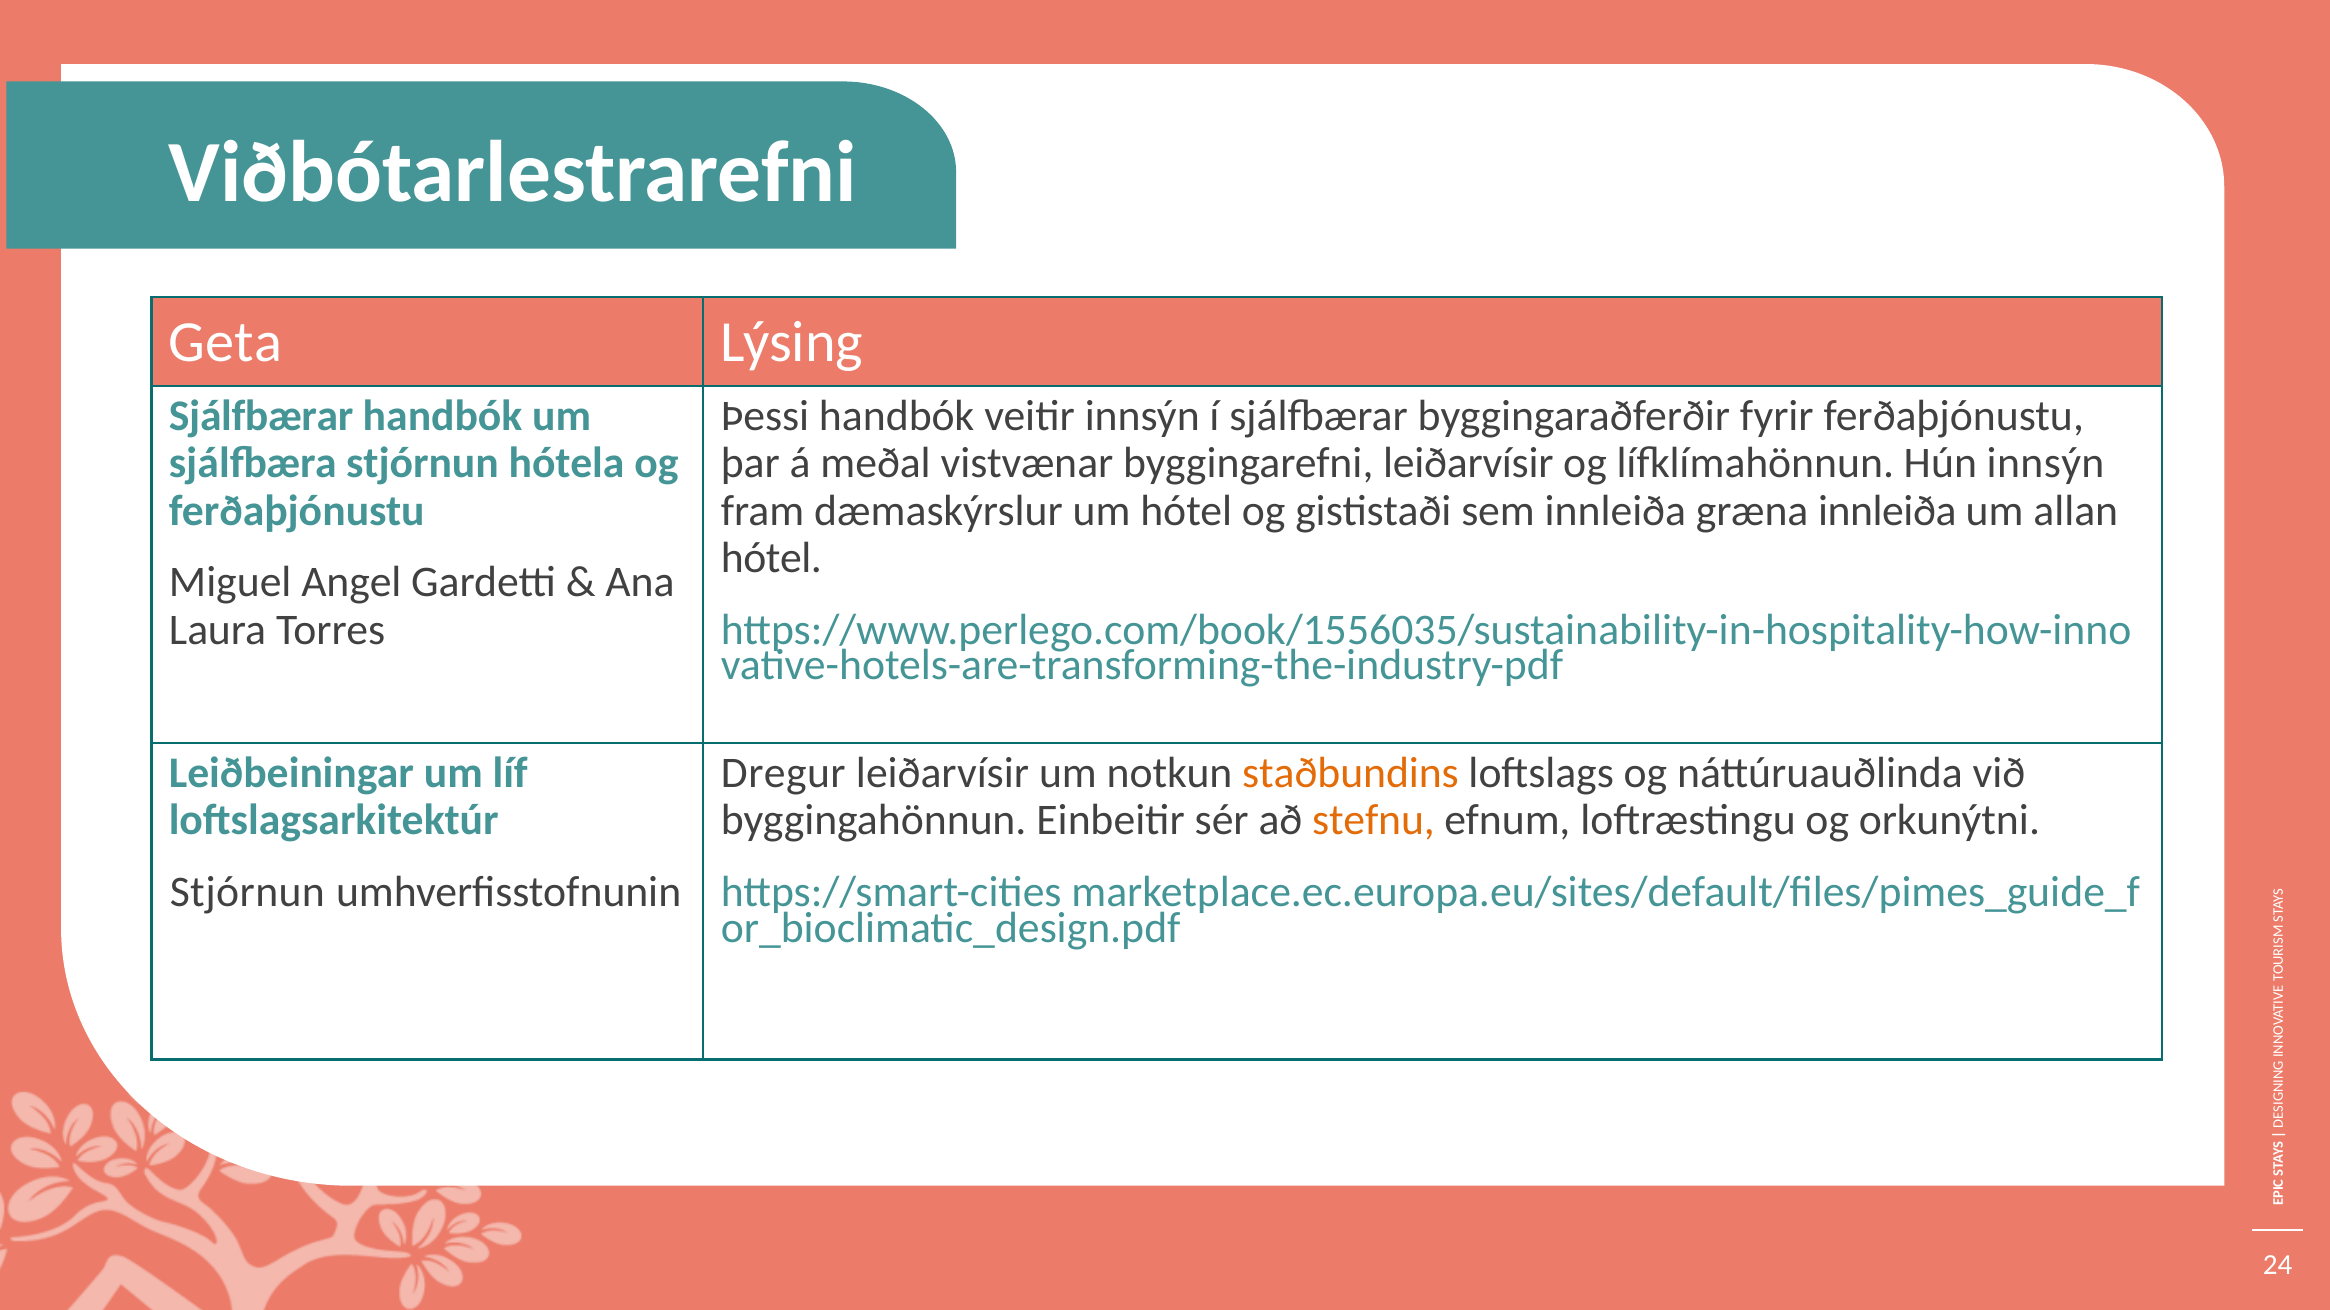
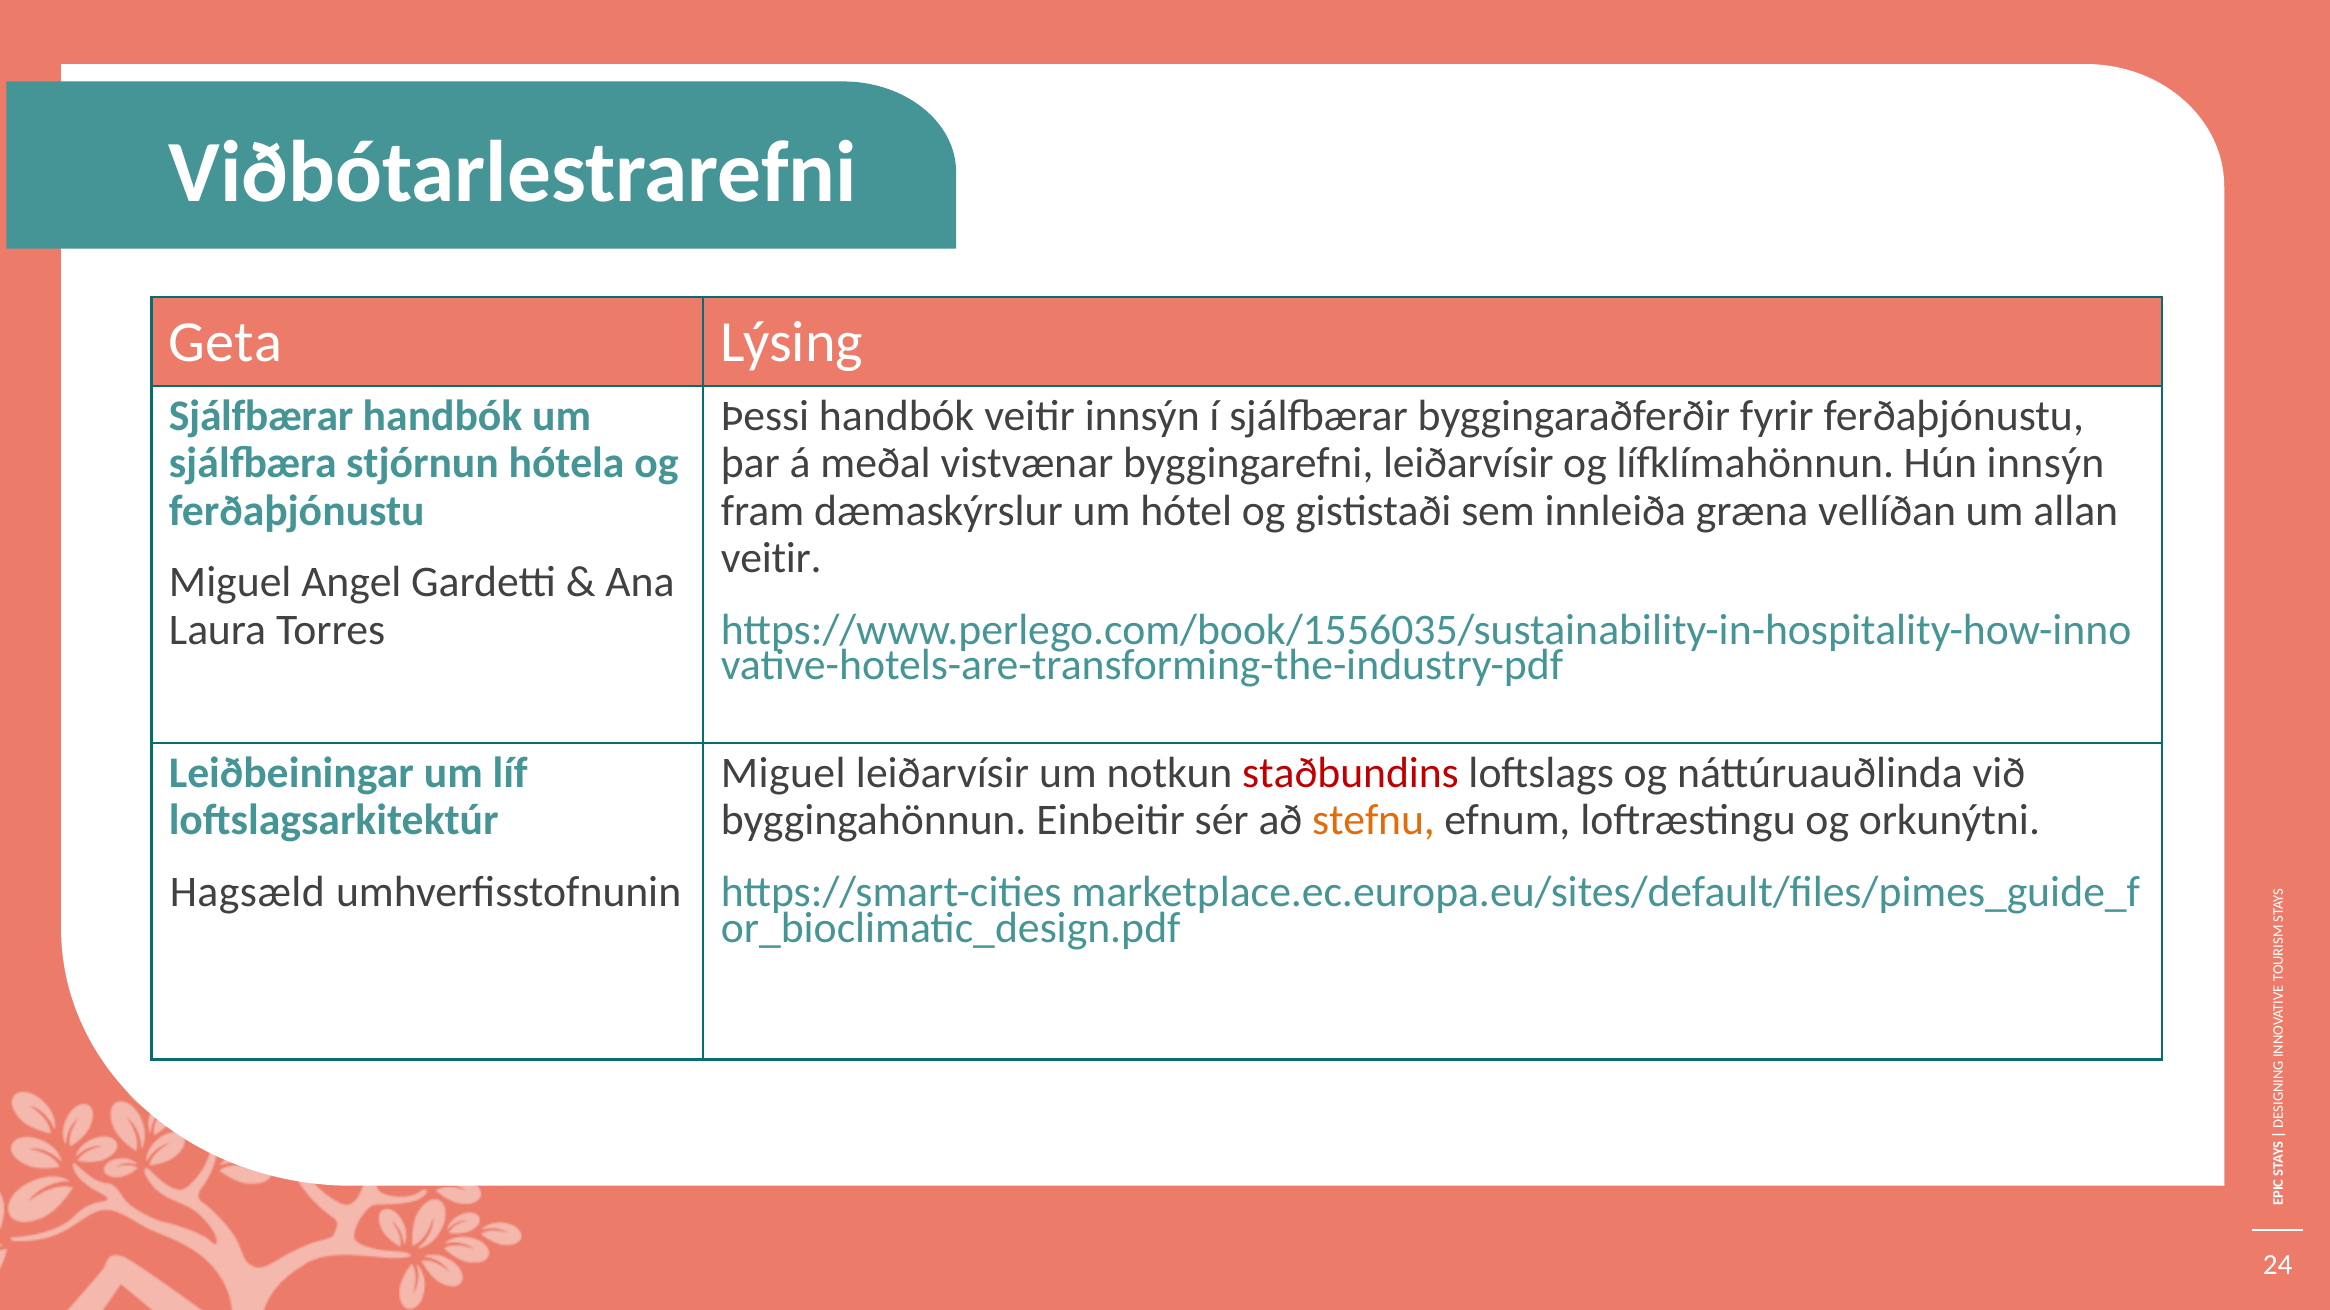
græna innleiða: innleiða -> vellíðan (1887, 511)
hótel: hótel -> veitir (771, 559)
Dregur: Dregur -> Miguel (783, 773)
staðbundins colour: orange -> red (1350, 773)
Stjórnun: Stjórnun -> Hagsæld (247, 892)
